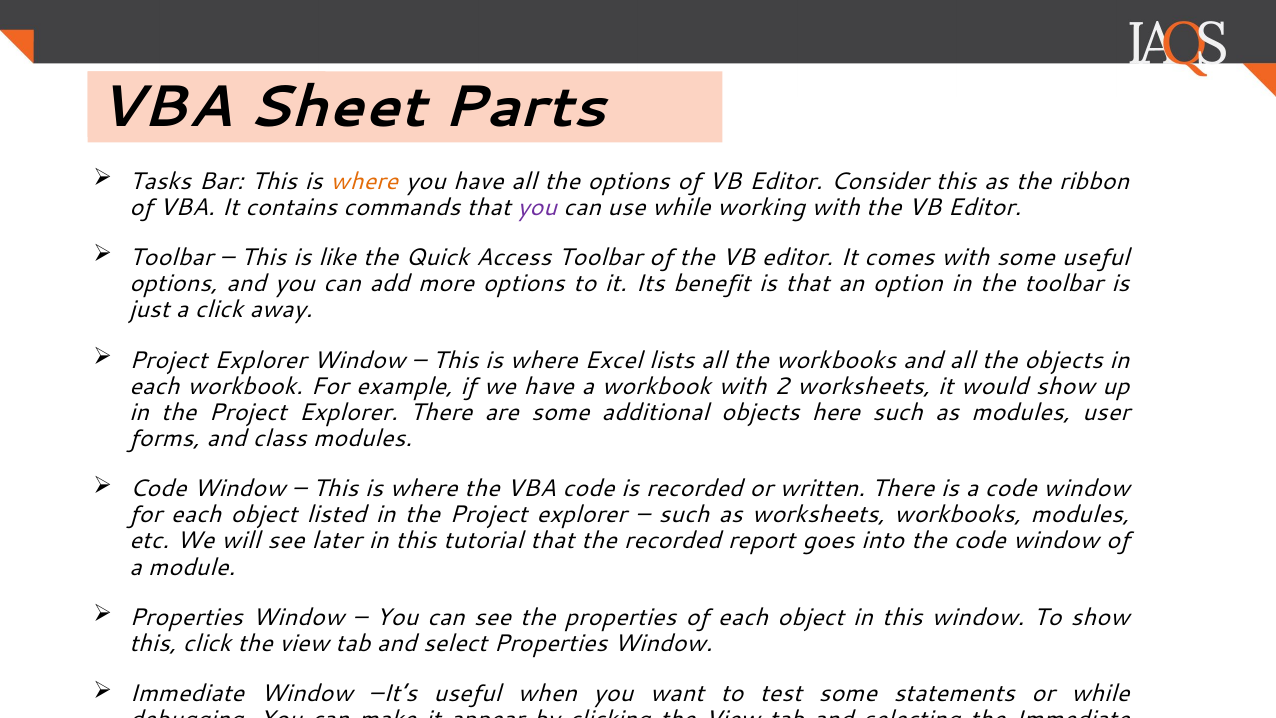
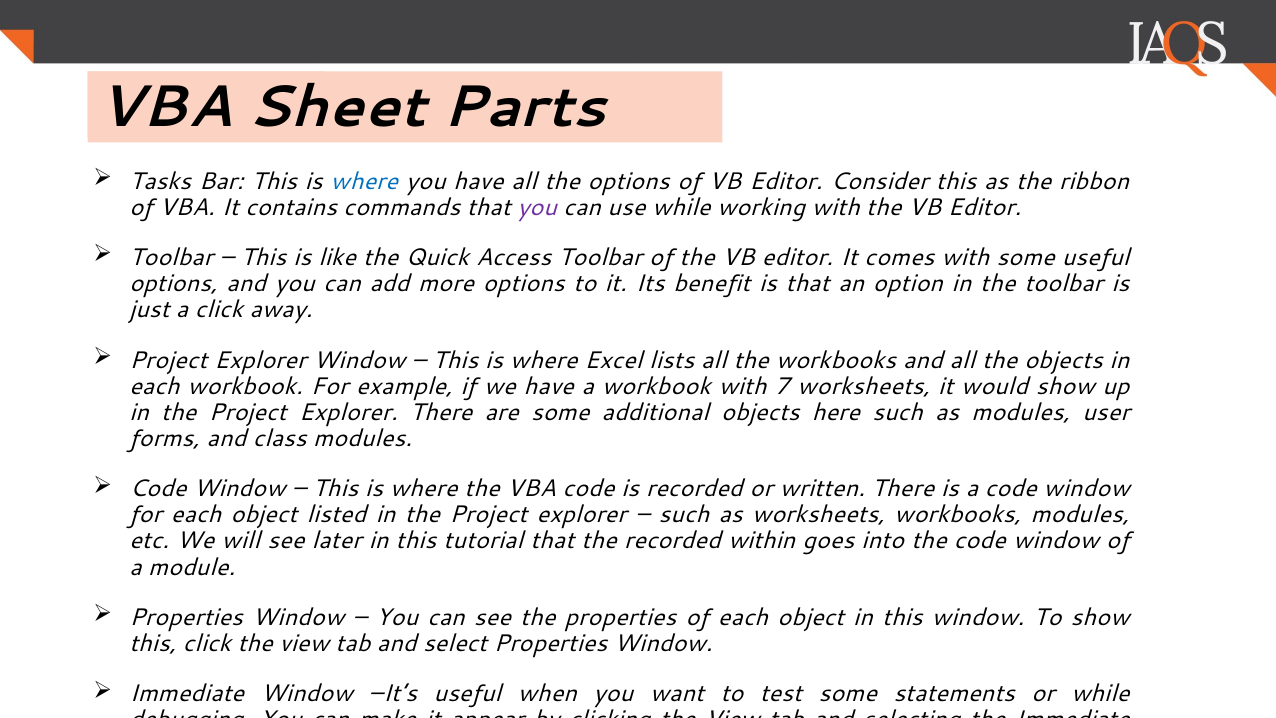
where colour: orange -> blue (364, 181)
2: 2 -> 7 (782, 386)
report: report -> within (762, 541)
